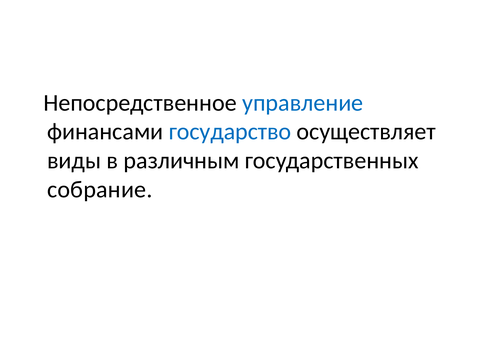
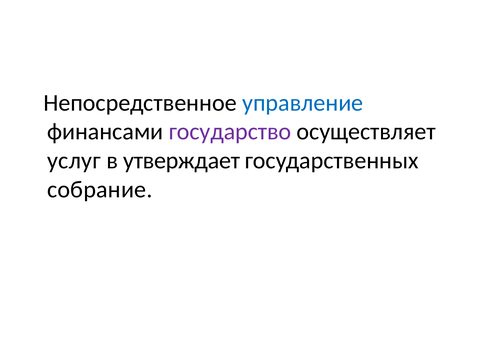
государство colour: blue -> purple (230, 132)
виды: виды -> услуг (74, 161)
различным: различным -> утверждает (182, 161)
